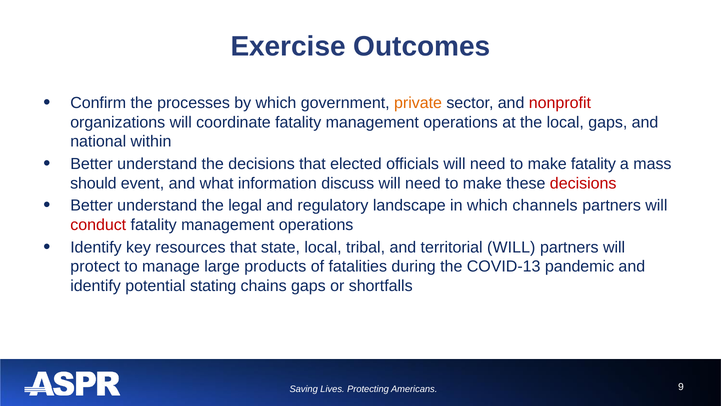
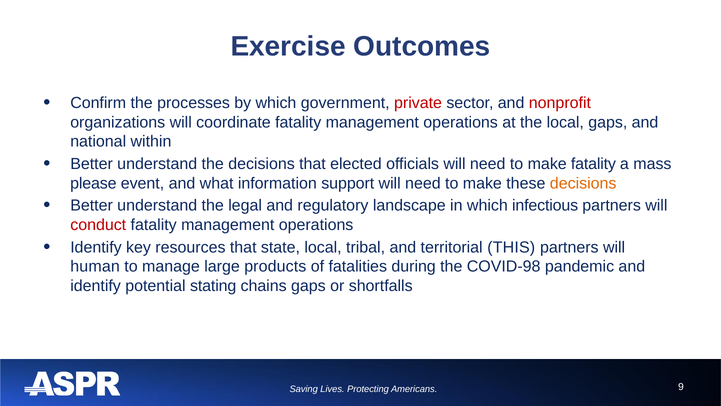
private colour: orange -> red (418, 103)
should: should -> please (93, 183)
discuss: discuss -> support (348, 183)
decisions colour: red -> orange (583, 183)
channels: channels -> infectious (545, 205)
territorial WILL: WILL -> THIS (511, 247)
protect: protect -> human (95, 266)
COVID-13: COVID-13 -> COVID-98 (504, 266)
